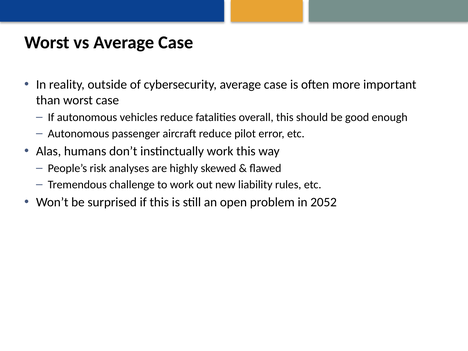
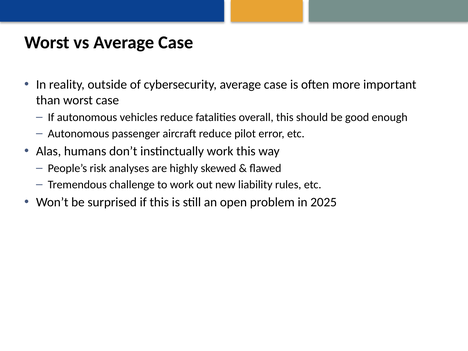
2052: 2052 -> 2025 (324, 202)
